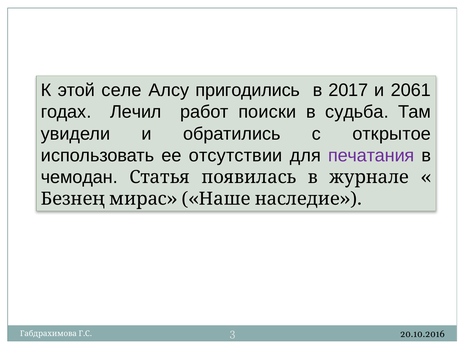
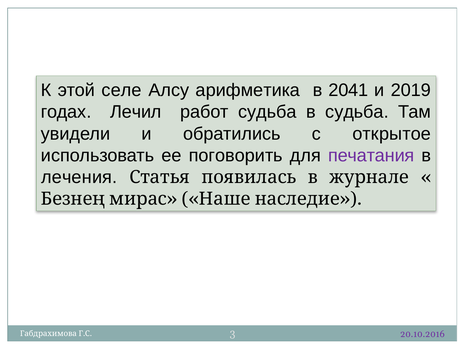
пригодились: пригодились -> арифметика (248, 90)
2017: 2017 -> 2041 (348, 90)
2061: 2061 -> 2019 (411, 90)
работ поиски: поиски -> судьба (267, 112)
отсутствии: отсутствии -> поговорить (236, 155)
чемодан: чемодан -> лечения (79, 177)
20.10.2016 colour: black -> purple (422, 334)
